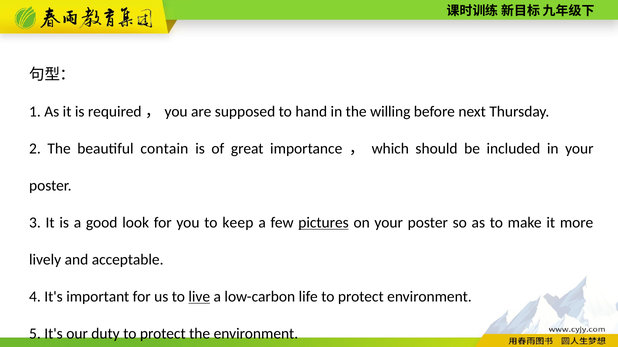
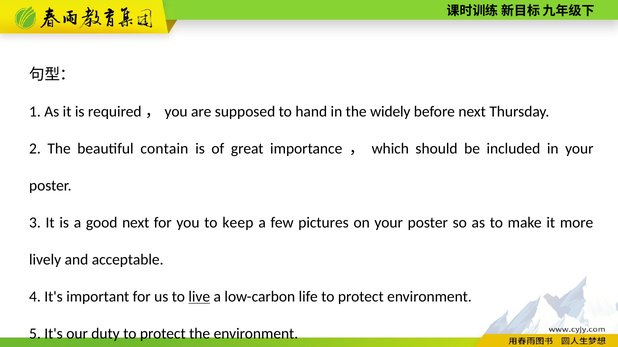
willing: willing -> widely (390, 112)
good look: look -> next (136, 223)
pictures underline: present -> none (324, 223)
